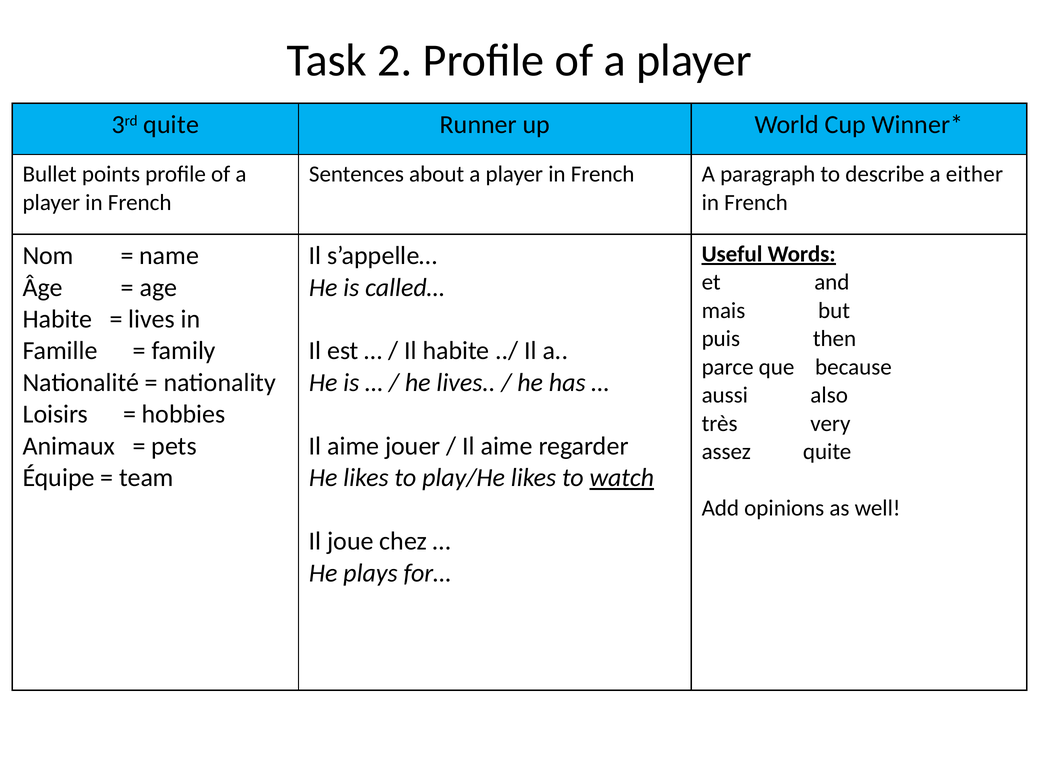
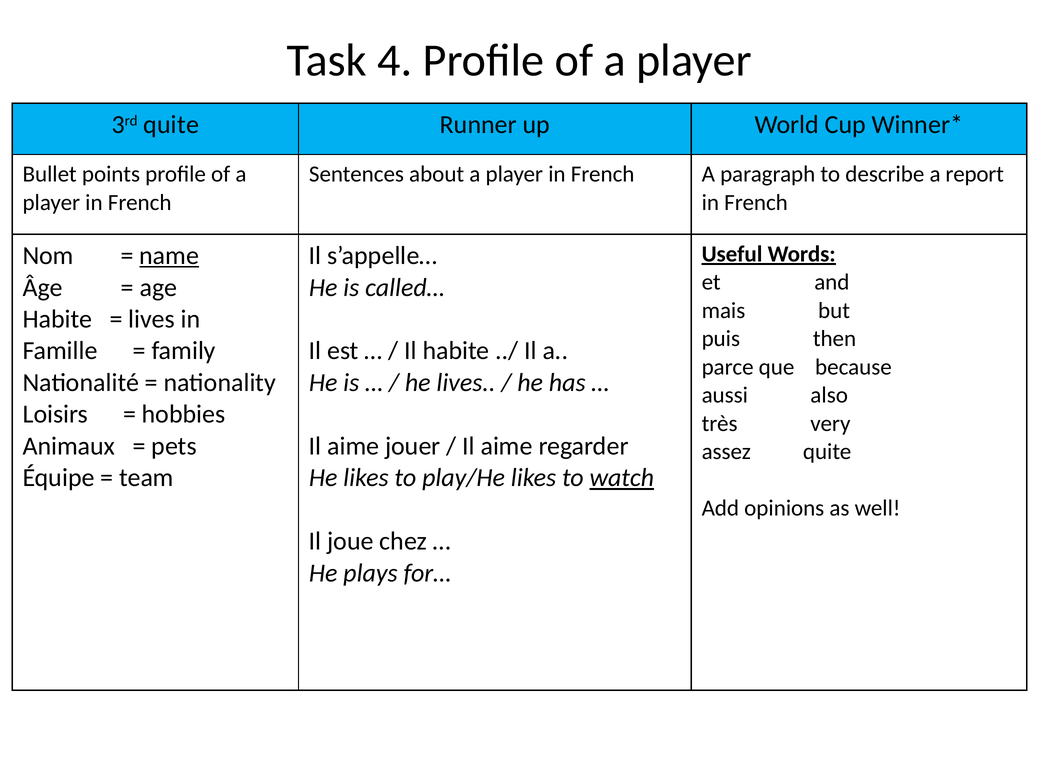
2: 2 -> 4 (395, 61)
either: either -> report (975, 174)
name underline: none -> present (169, 255)
